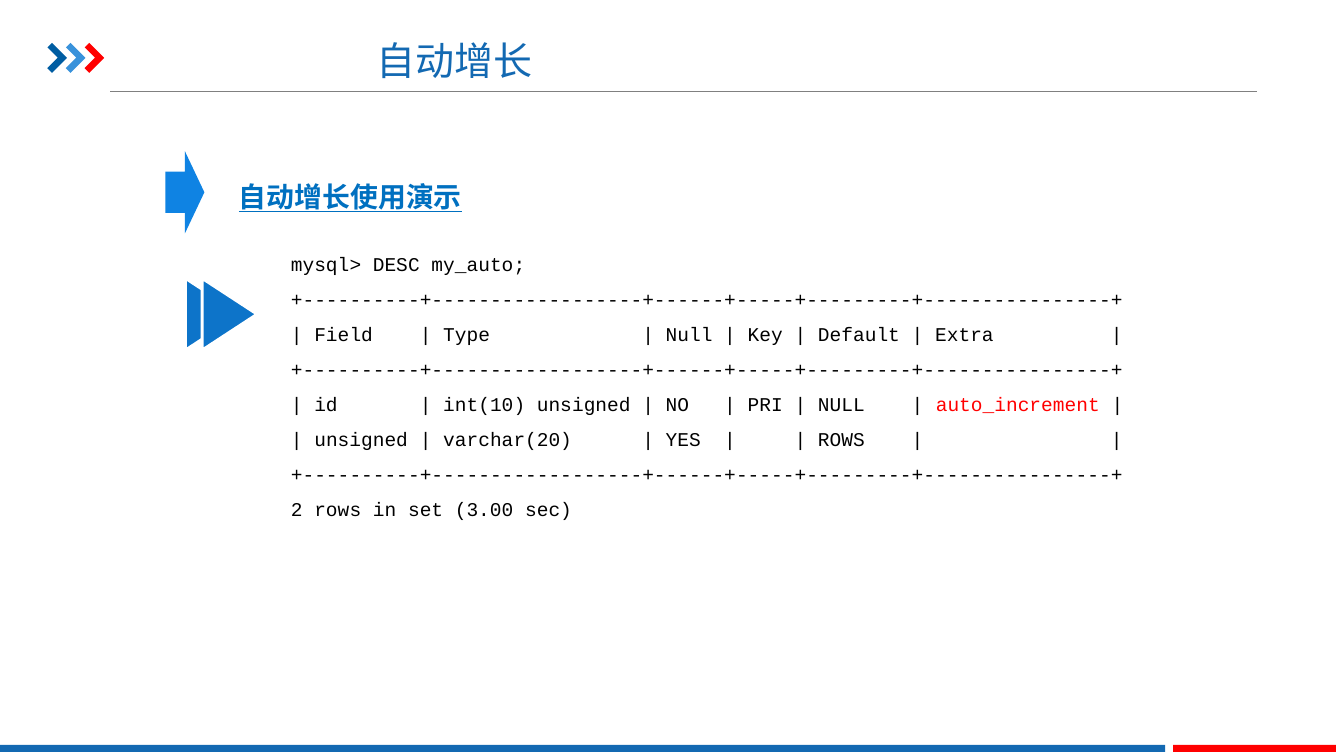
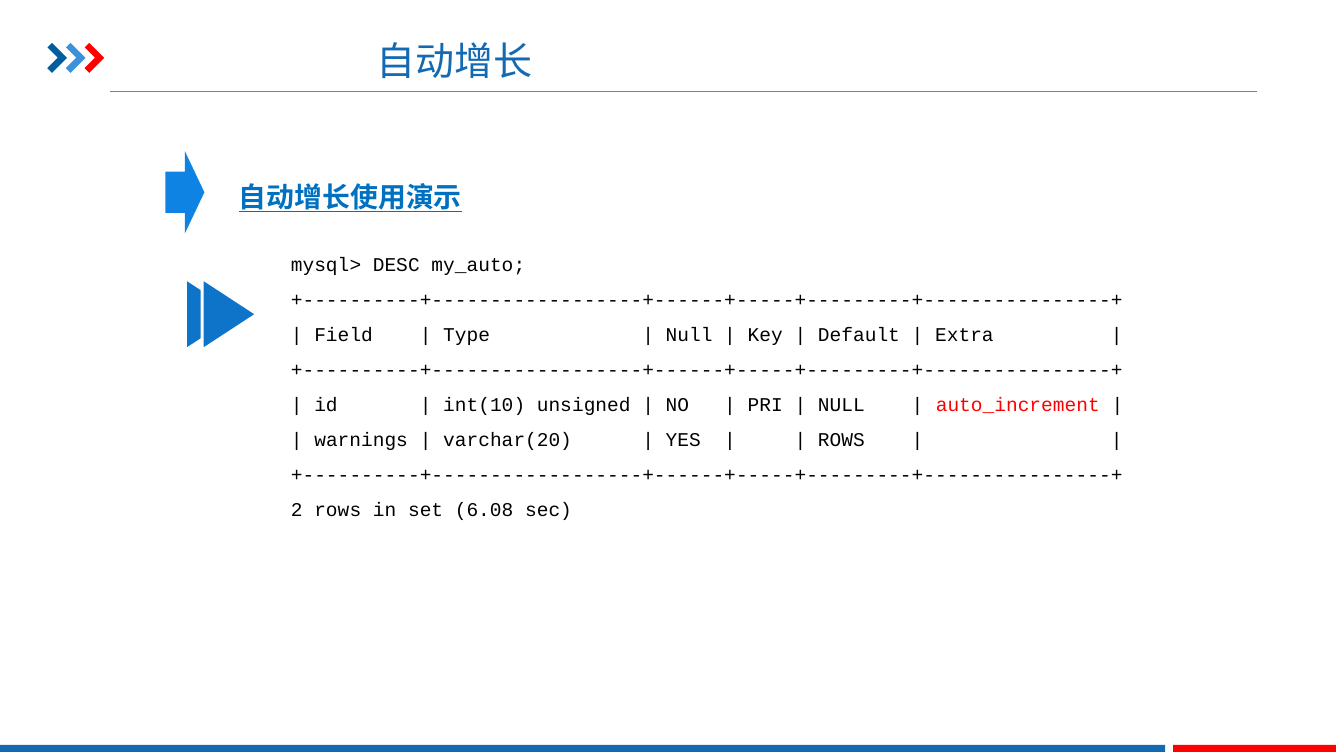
unsigned: unsigned -> warnings (361, 440)
3.00: 3.00 -> 6.08 (484, 510)
